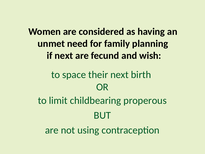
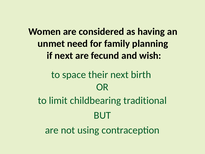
properous: properous -> traditional (145, 100)
